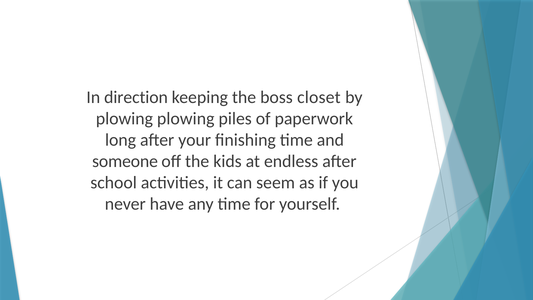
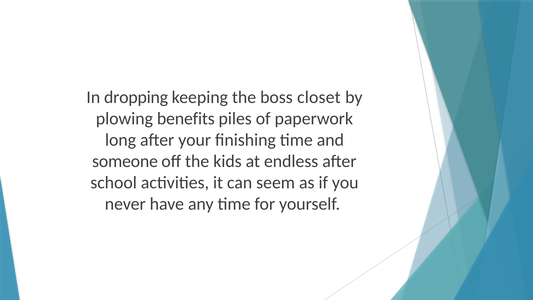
direction: direction -> dropping (136, 97)
plowing plowing: plowing -> benefits (186, 119)
